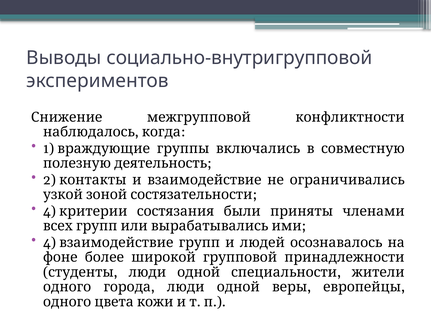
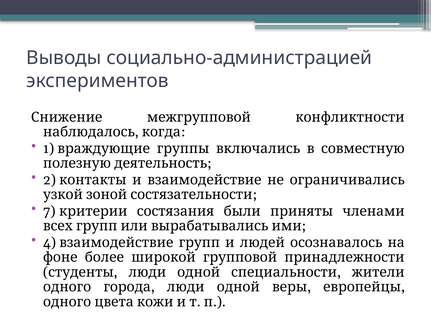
социально-внутригрупповой: социально-внутригрупповой -> социально-администрацией (239, 58)
4: 4 -> 7 (49, 211)
